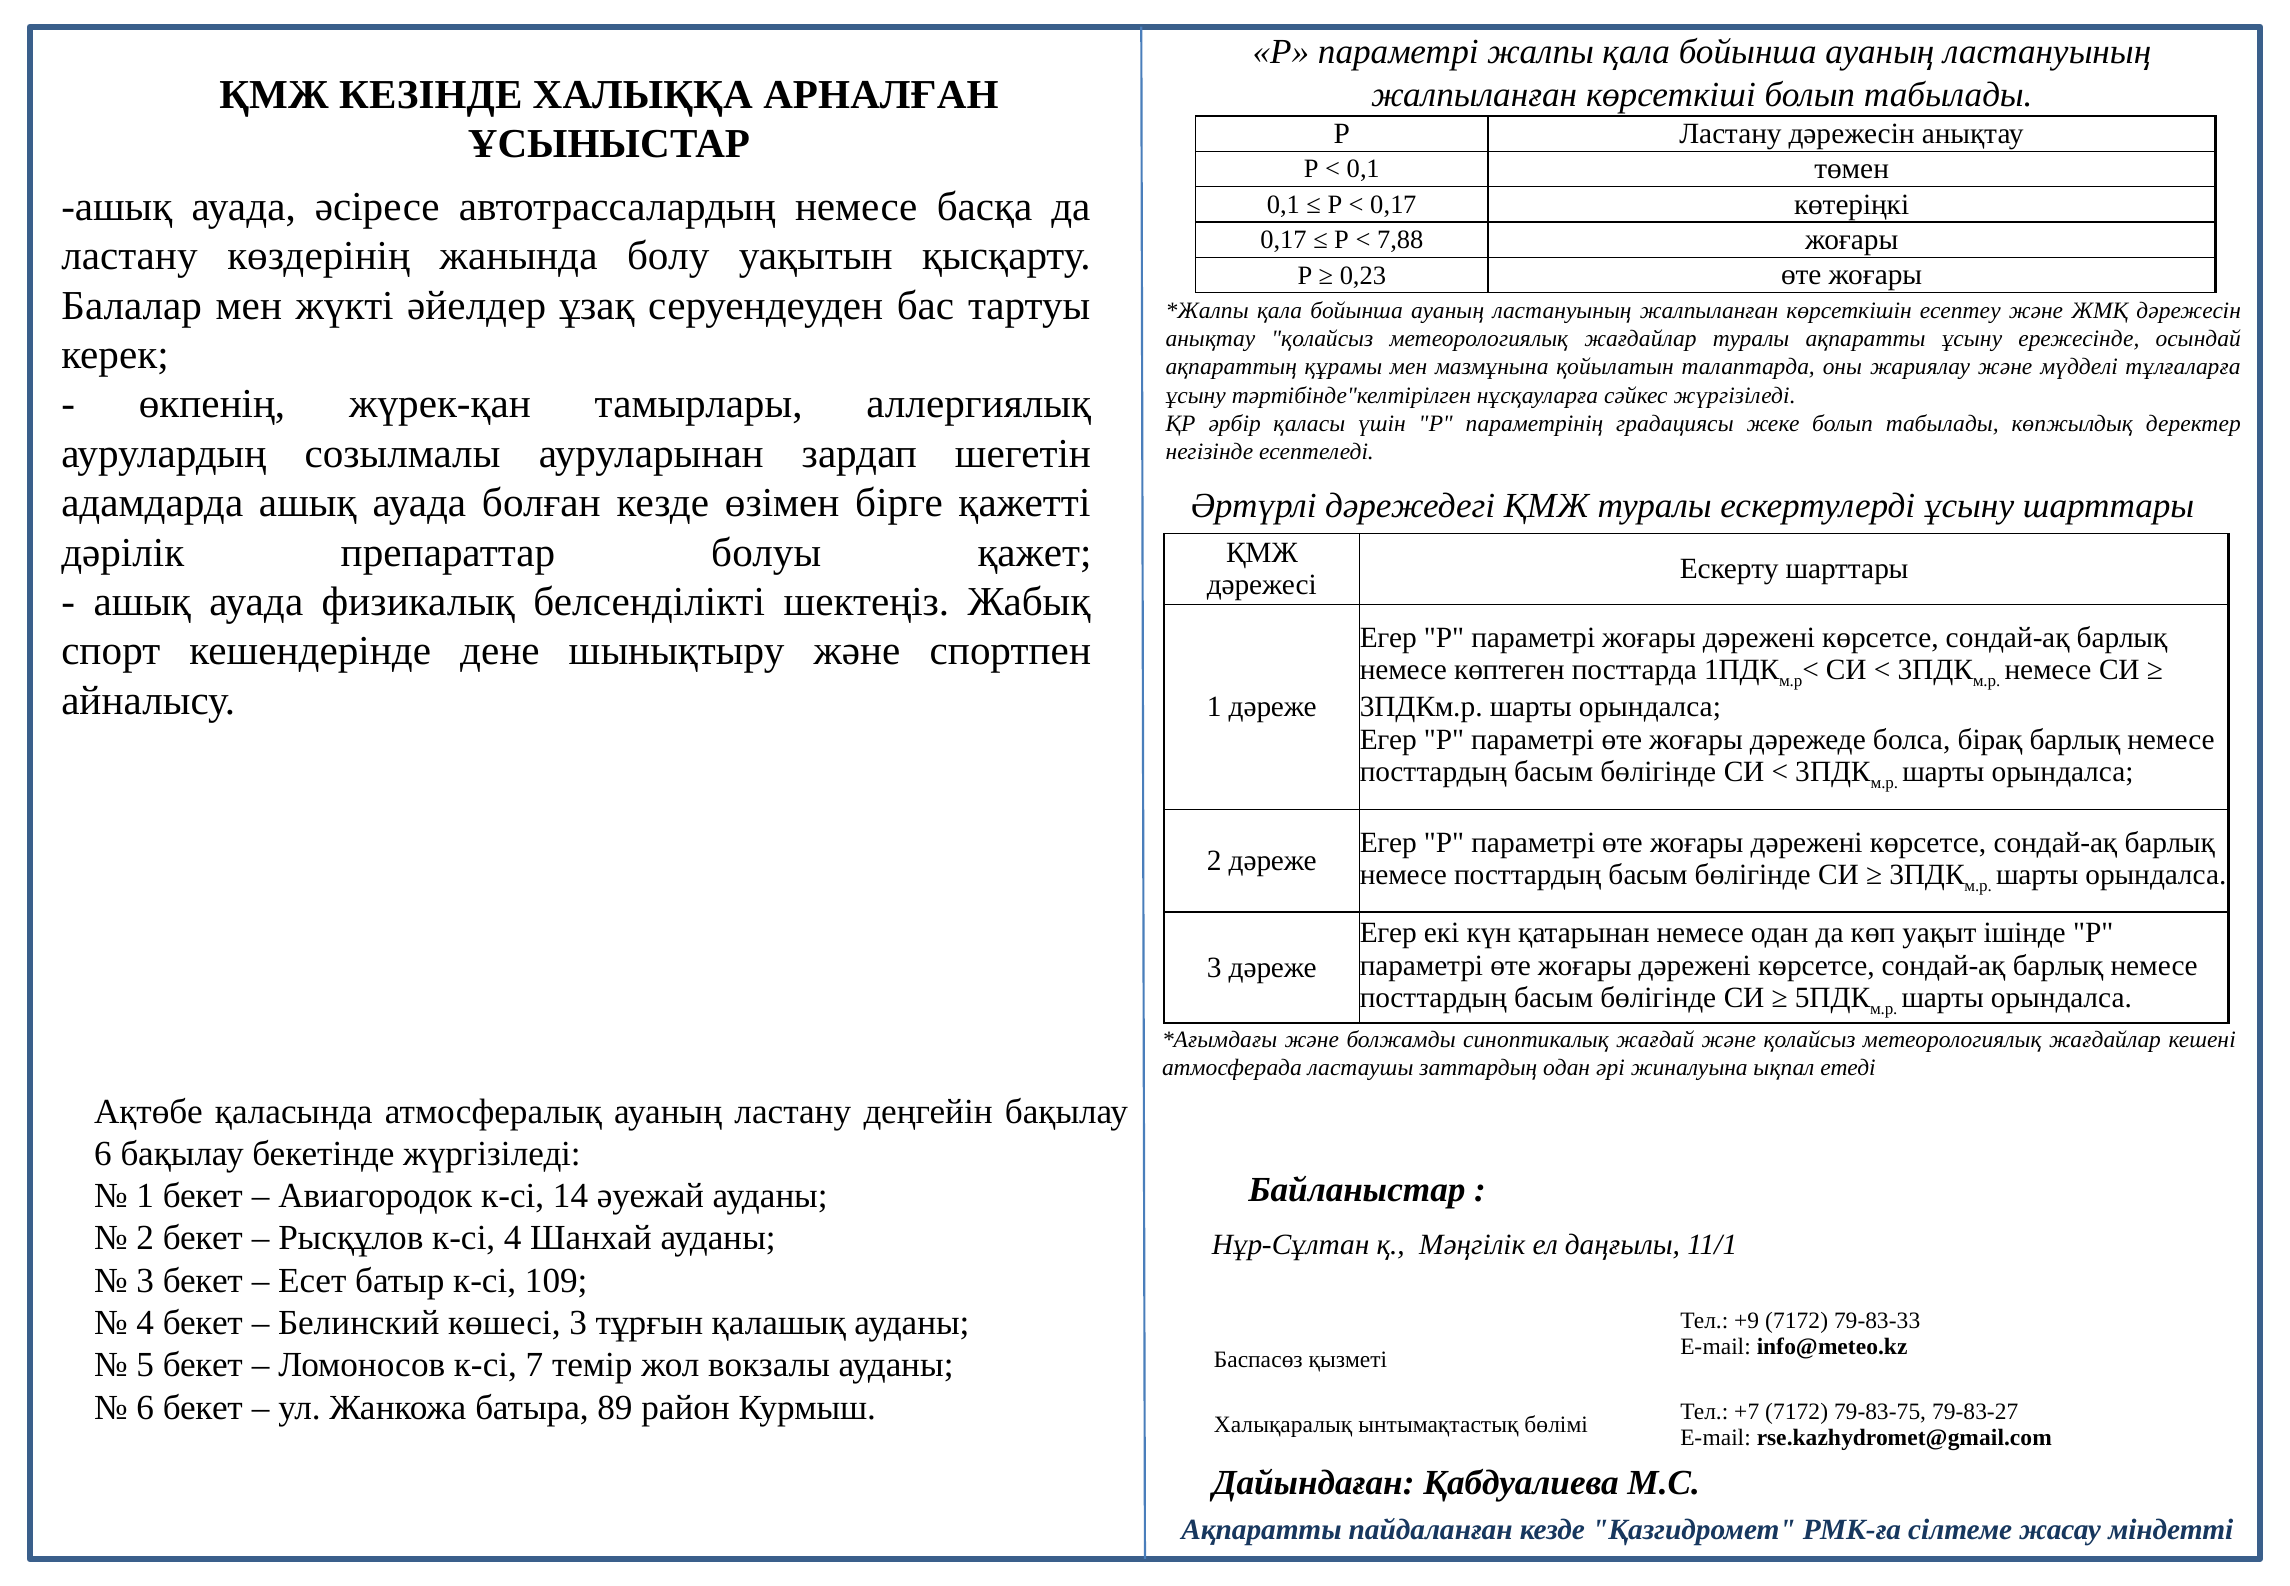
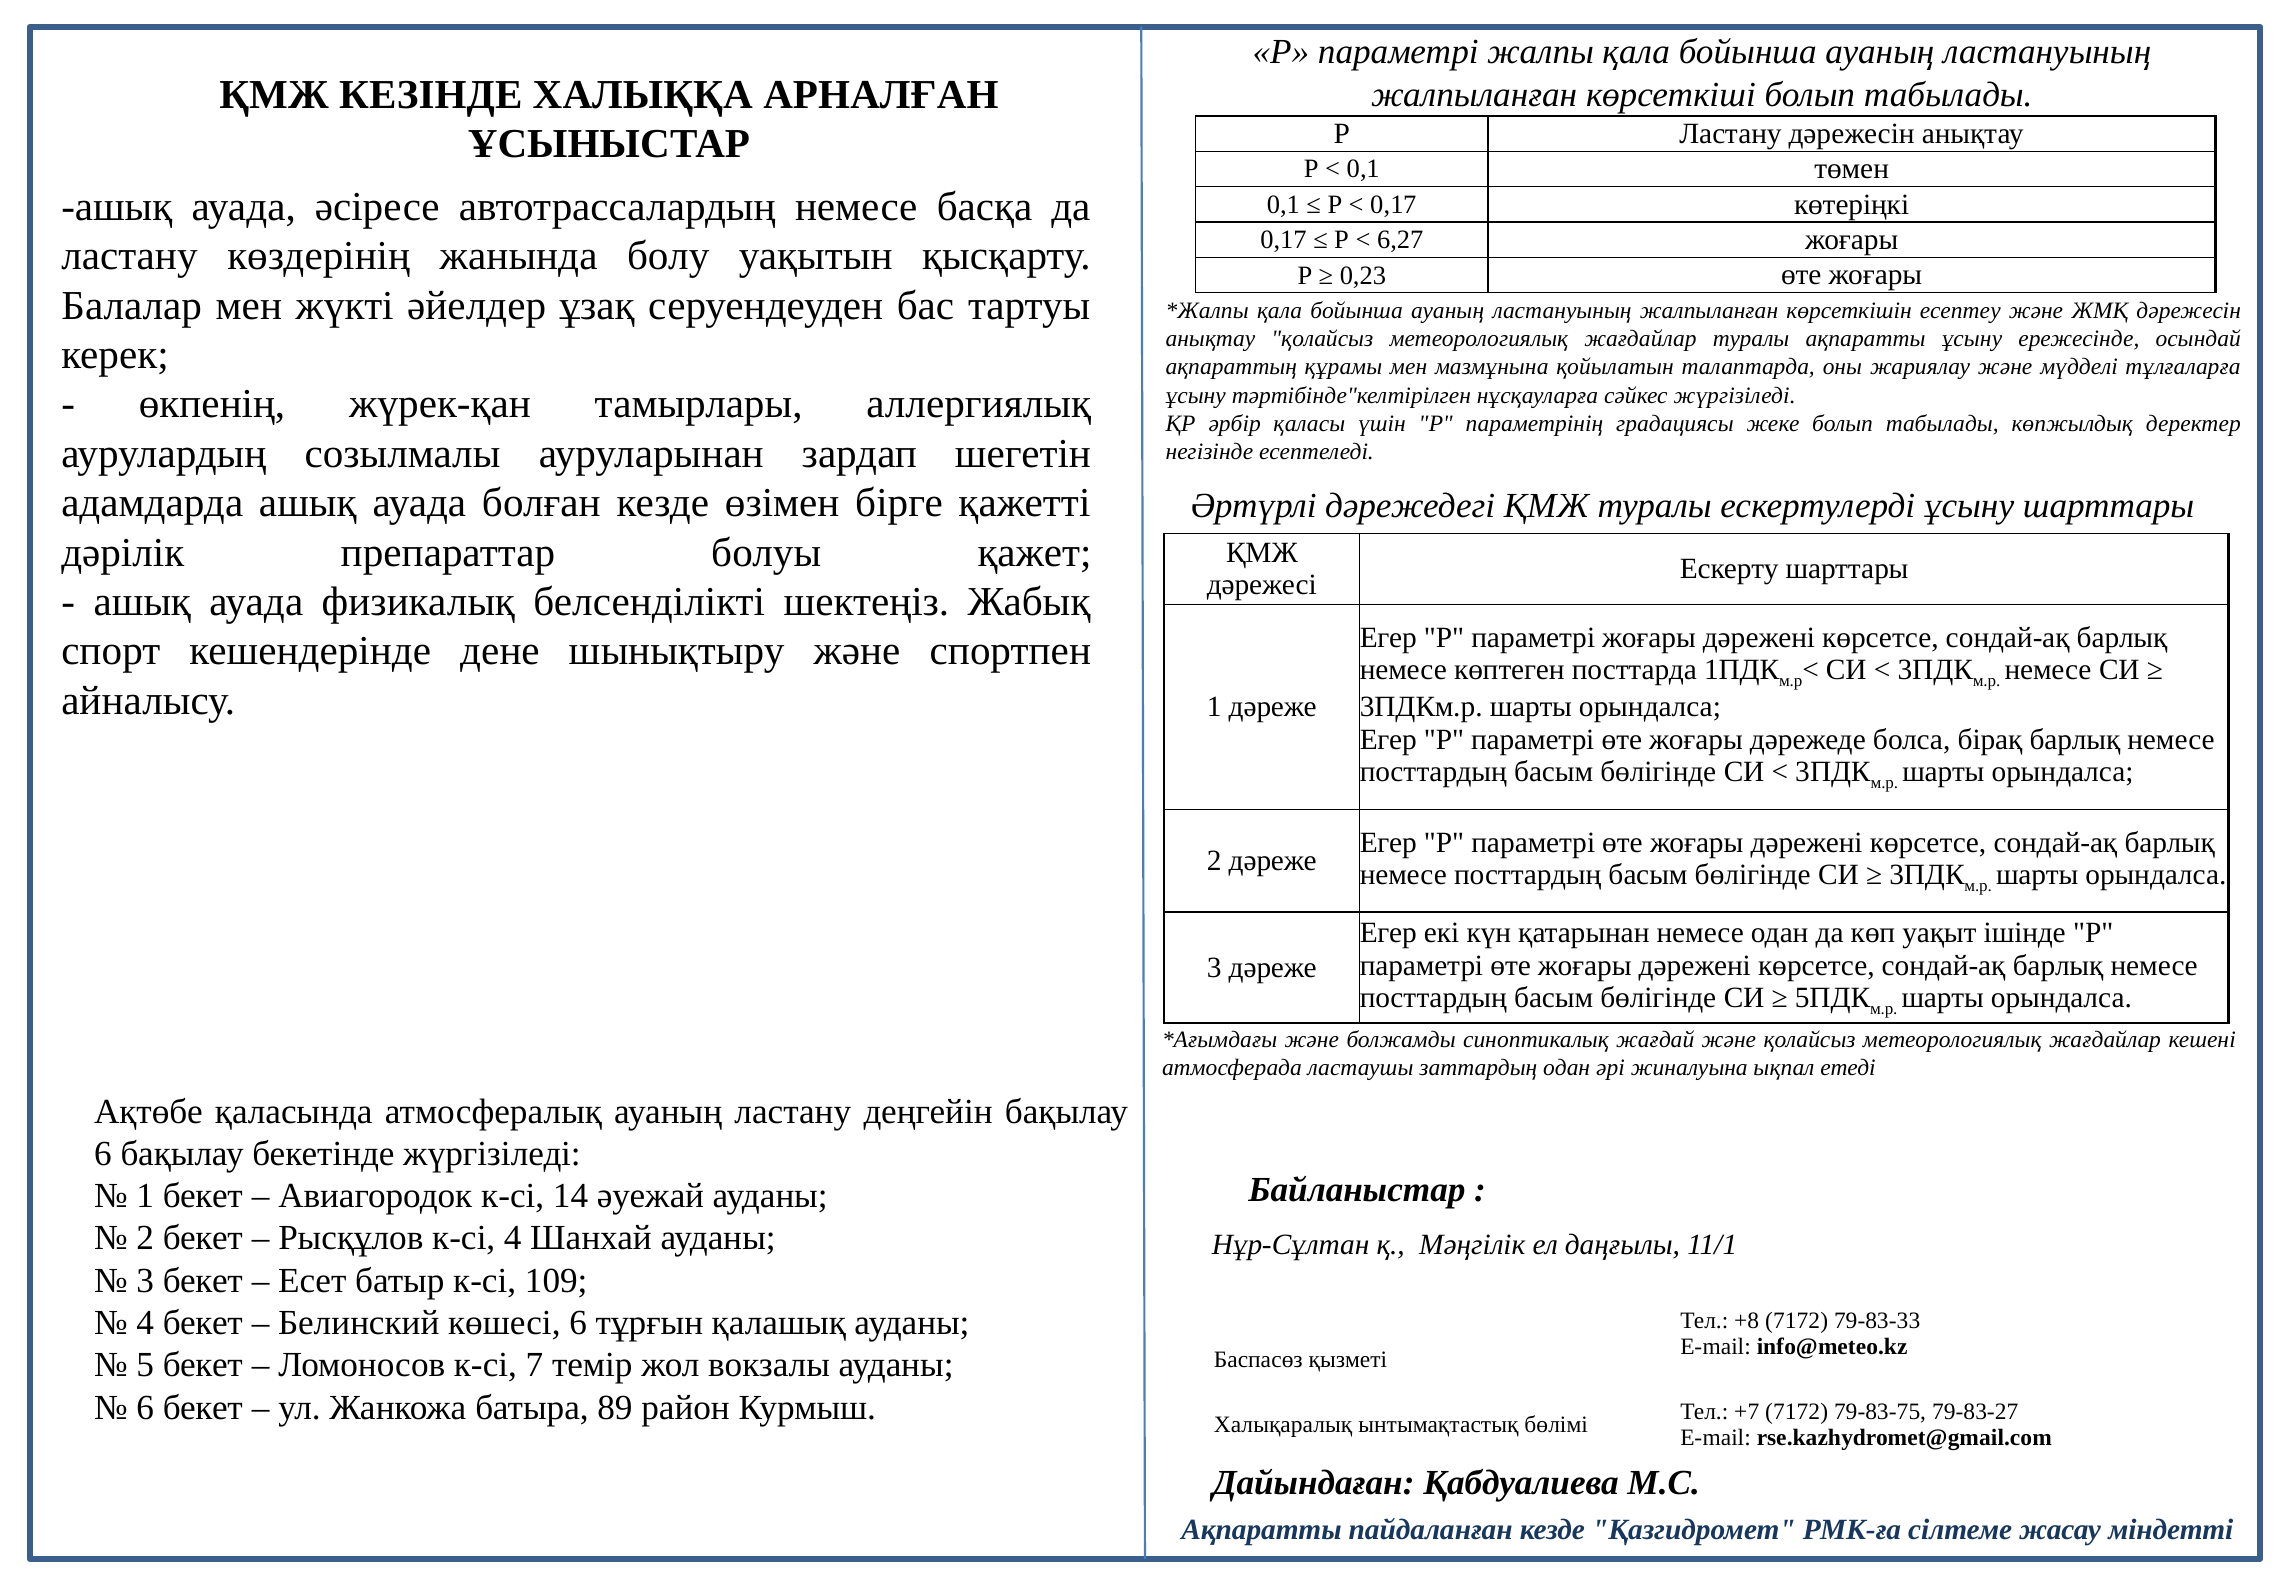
7,88: 7,88 -> 6,27 (1400, 240)
көшесі 3: 3 -> 6 (578, 1322)
+9: +9 -> +8 (1747, 1320)
